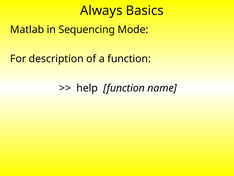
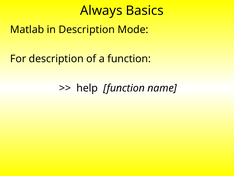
in Sequencing: Sequencing -> Description (87, 30)
